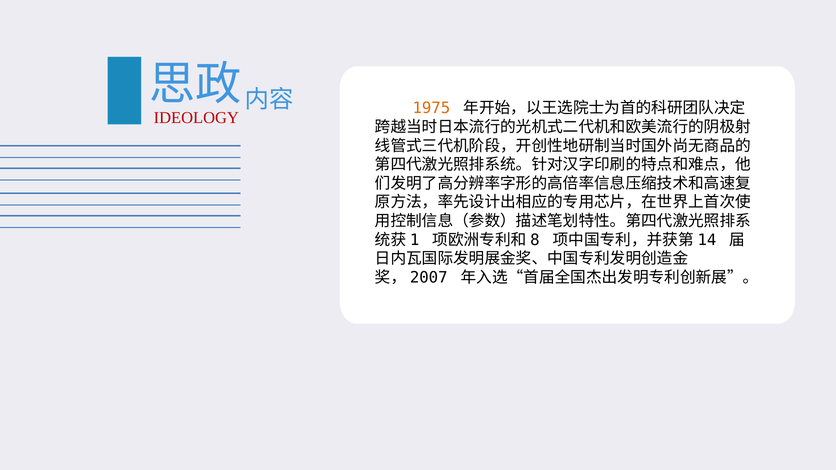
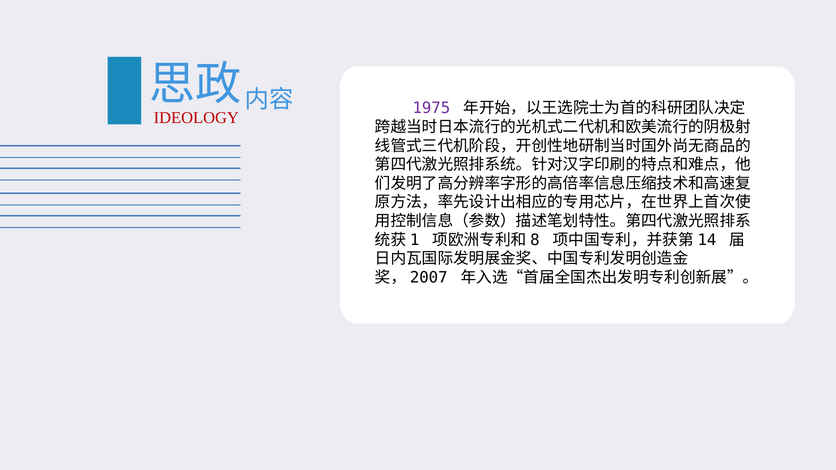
1975 colour: orange -> purple (431, 108)
